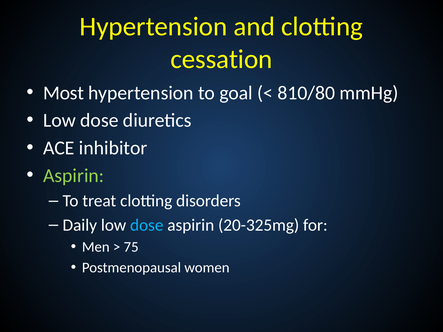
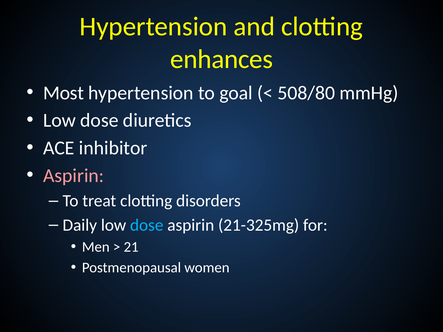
cessation: cessation -> enhances (222, 59)
810/80: 810/80 -> 508/80 (306, 93)
Aspirin colour: light green -> pink (74, 176)
20-325mg: 20-325mg -> 21-325mg (259, 225)
75: 75 -> 21 (131, 247)
